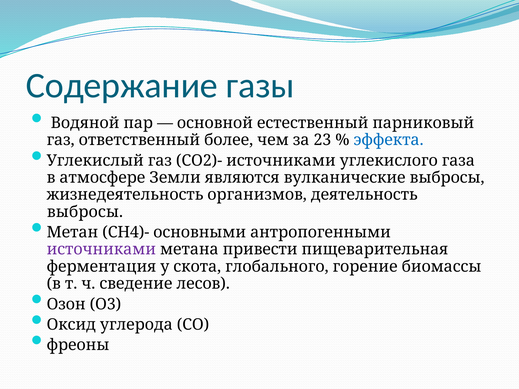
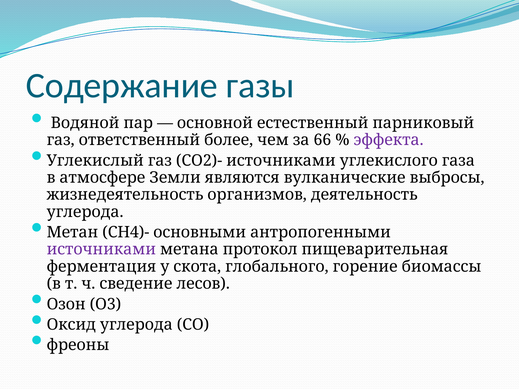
23: 23 -> 66 (322, 140)
эффекта colour: blue -> purple (389, 140)
выбросы: выбросы -> углерода (85, 212)
привести: привести -> протокол (260, 250)
